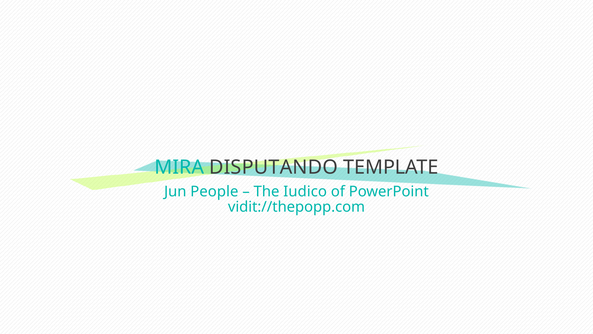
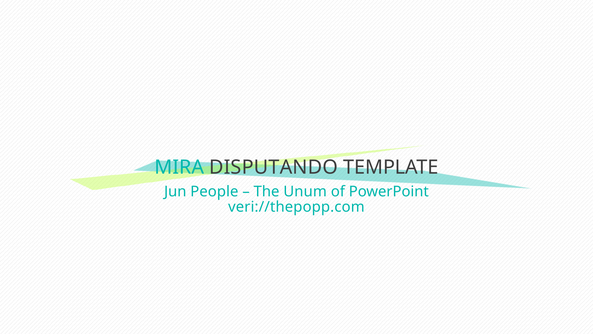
Iudico: Iudico -> Unum (305, 191)
vidit://thepopp.com: vidit://thepopp.com -> veri://thepopp.com (296, 207)
